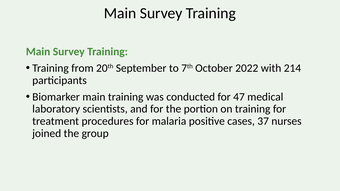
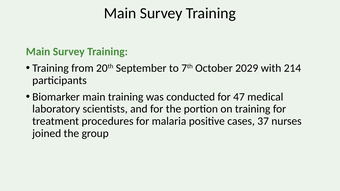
2022: 2022 -> 2029 (247, 68)
